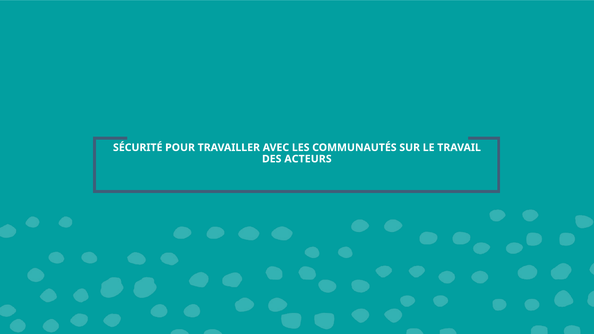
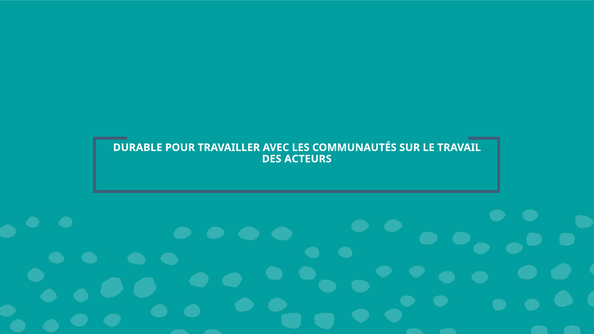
SÉCURITÉ: SÉCURITÉ -> DURABLE (138, 148)
